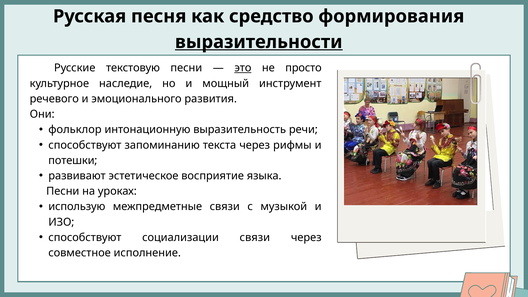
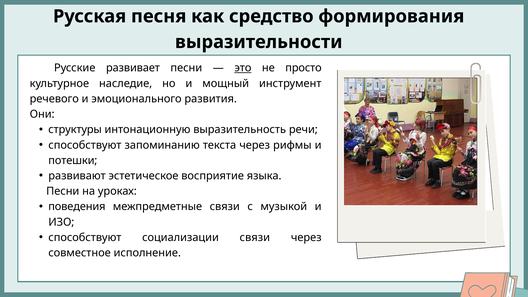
выразительности underline: present -> none (259, 42)
текстовую: текстовую -> развивает (133, 68)
фольклор: фольклор -> структуры (75, 130)
использую: использую -> поведения (77, 207)
